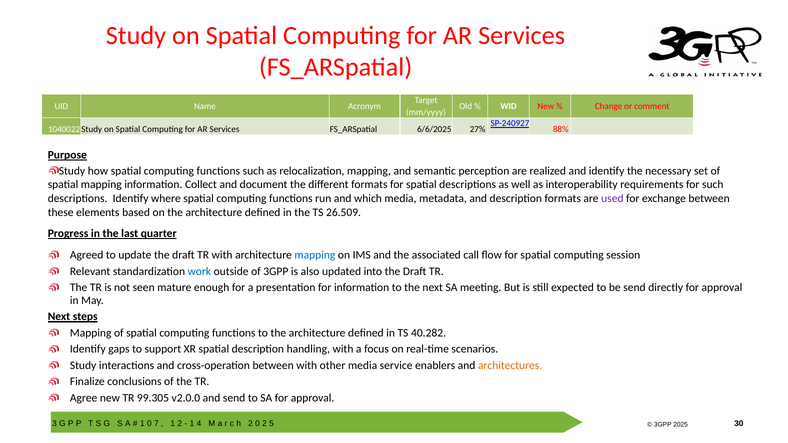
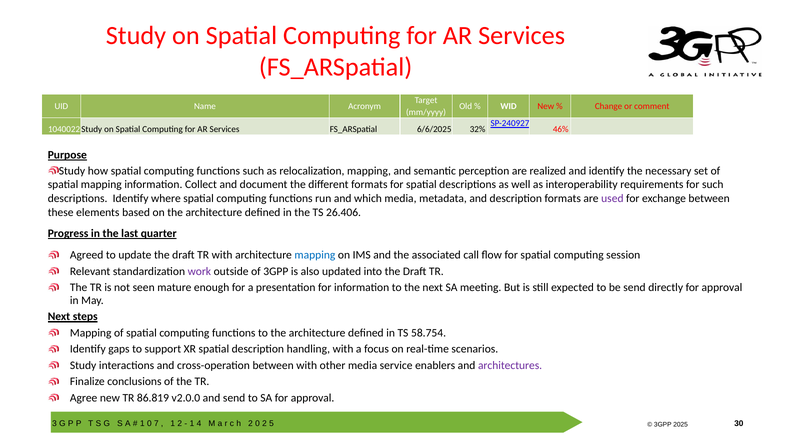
27%: 27% -> 32% (478, 130)
88%: 88% -> 46% (561, 130)
26.509: 26.509 -> 26.406 (344, 212)
work colour: blue -> purple (199, 271)
40.282: 40.282 -> 58.754 (429, 333)
architectures colour: orange -> purple (510, 366)
99.305: 99.305 -> 86.819 (153, 398)
